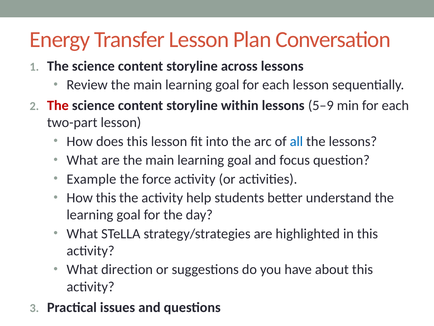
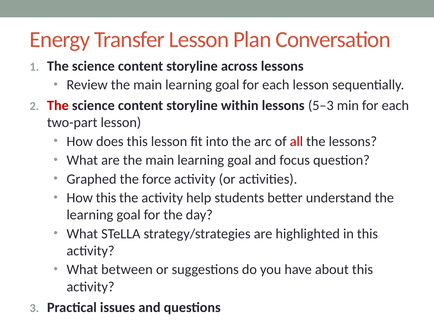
5–9: 5–9 -> 5–3 (321, 105)
all colour: blue -> red (296, 141)
Example: Example -> Graphed (91, 179)
direction: direction -> between (127, 269)
